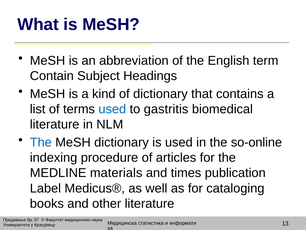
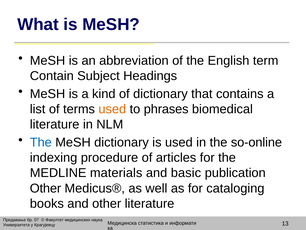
used colour: blue -> orange (112, 109)
gastritis: gastritis -> phrases (166, 109)
times: times -> basic (186, 173)
Label: Label -> Other (45, 188)
